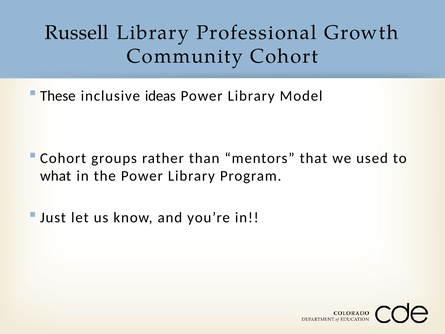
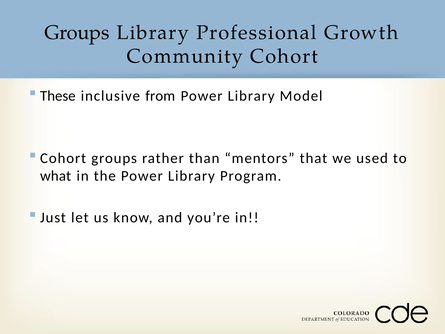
Russell: Russell -> Groups (77, 32)
ideas: ideas -> from (160, 96)
